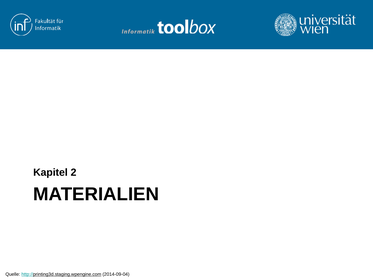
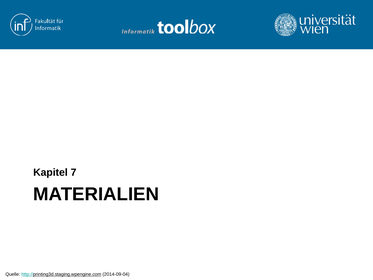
2: 2 -> 7 (74, 172)
